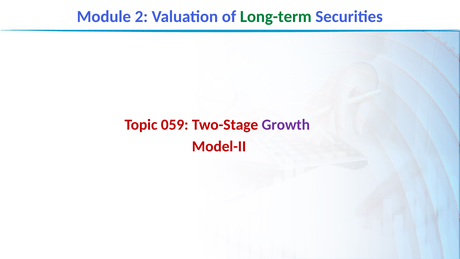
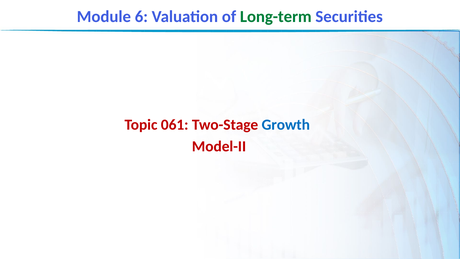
2: 2 -> 6 (141, 17)
059: 059 -> 061 (175, 125)
Growth colour: purple -> blue (286, 125)
